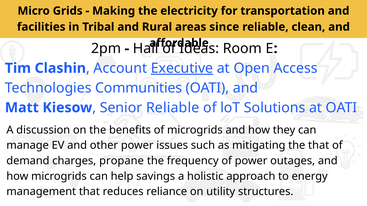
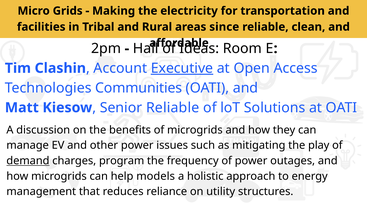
the that: that -> play (319, 146)
demand underline: none -> present (28, 161)
propane: propane -> program (122, 161)
savings: savings -> models (156, 177)
